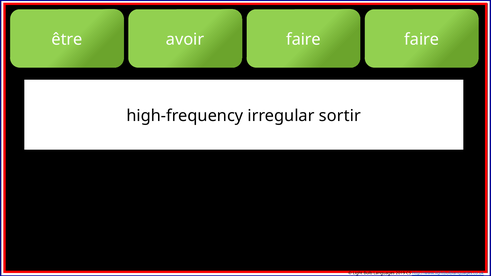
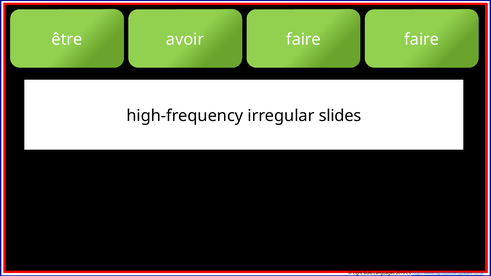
sortir: sortir -> slides (340, 116)
